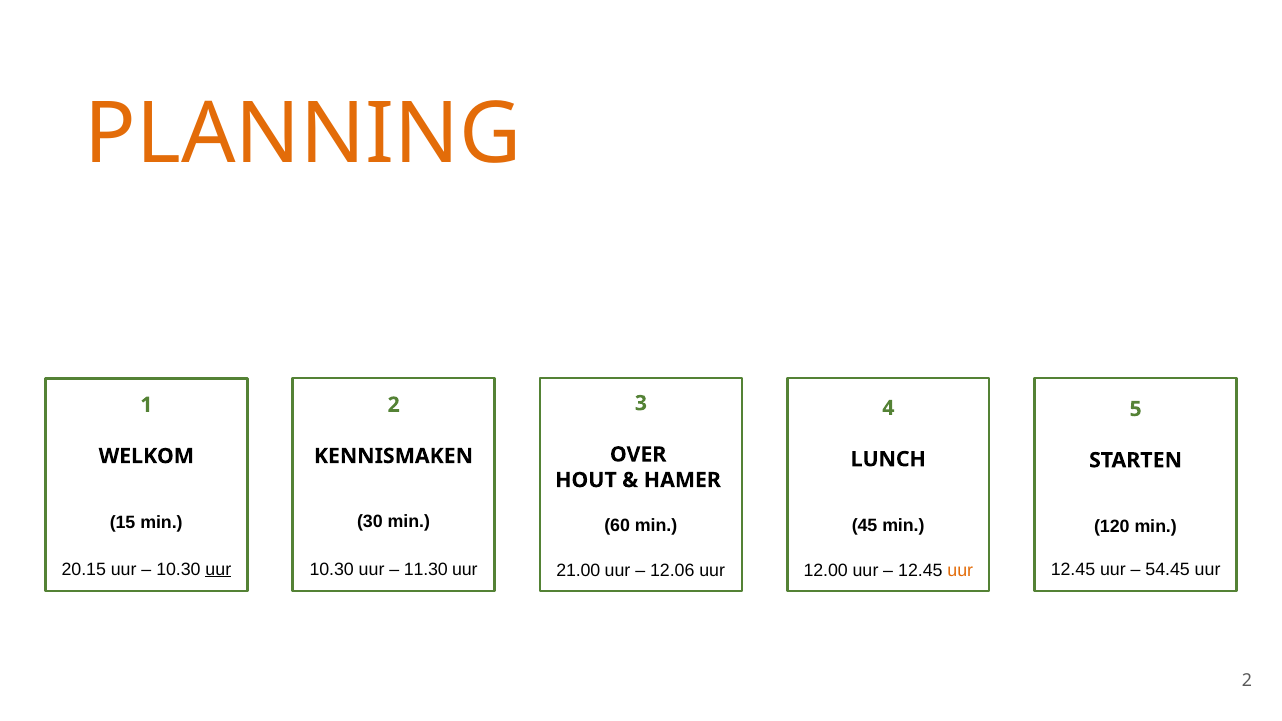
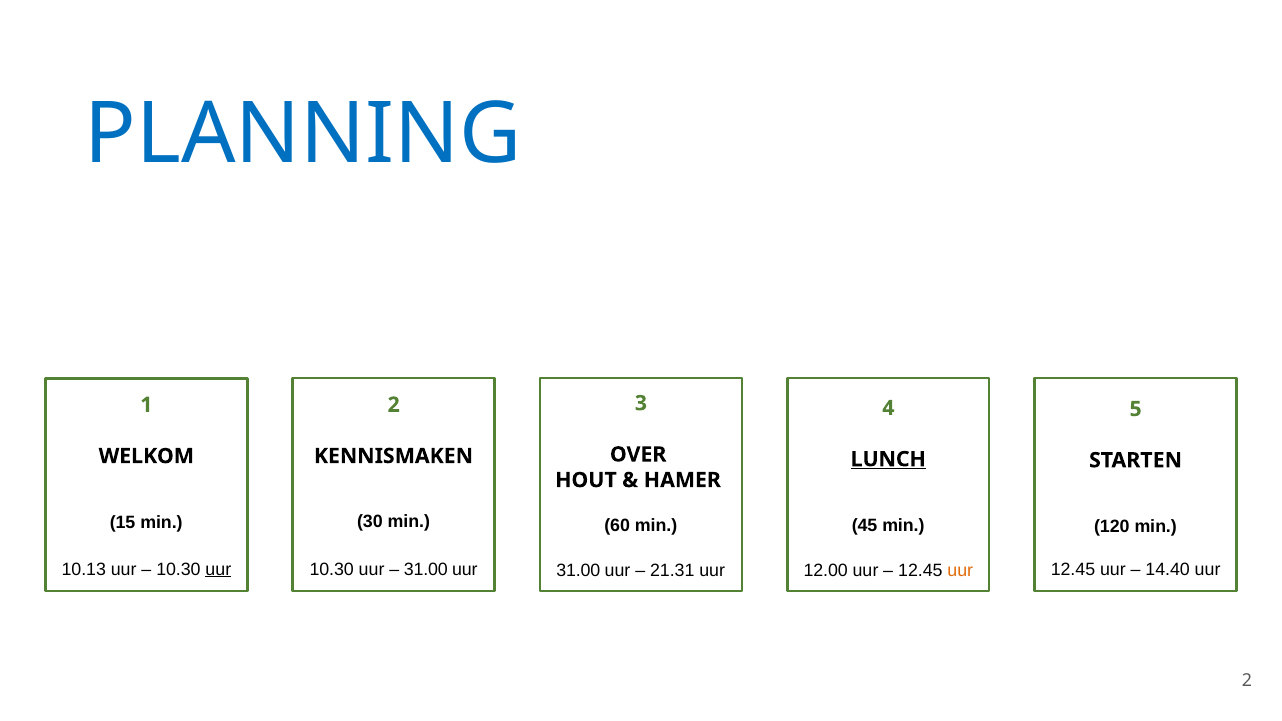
PLANNING colour: orange -> blue (303, 134)
LUNCH underline: none -> present (888, 459)
11.30: 11.30 -> 31.00 (426, 569)
54.45: 54.45 -> 14.40 (1168, 569)
20.15: 20.15 -> 10.13 (84, 569)
21.00: 21.00 -> 31.00 (578, 571)
12.06: 12.06 -> 21.31 (672, 571)
